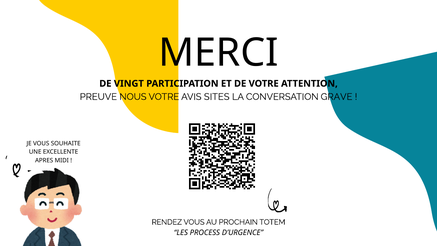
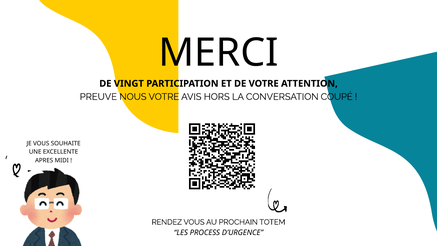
SITES: SITES -> HORS (217, 97)
GRAVE: GRAVE -> COUPÉ (337, 97)
